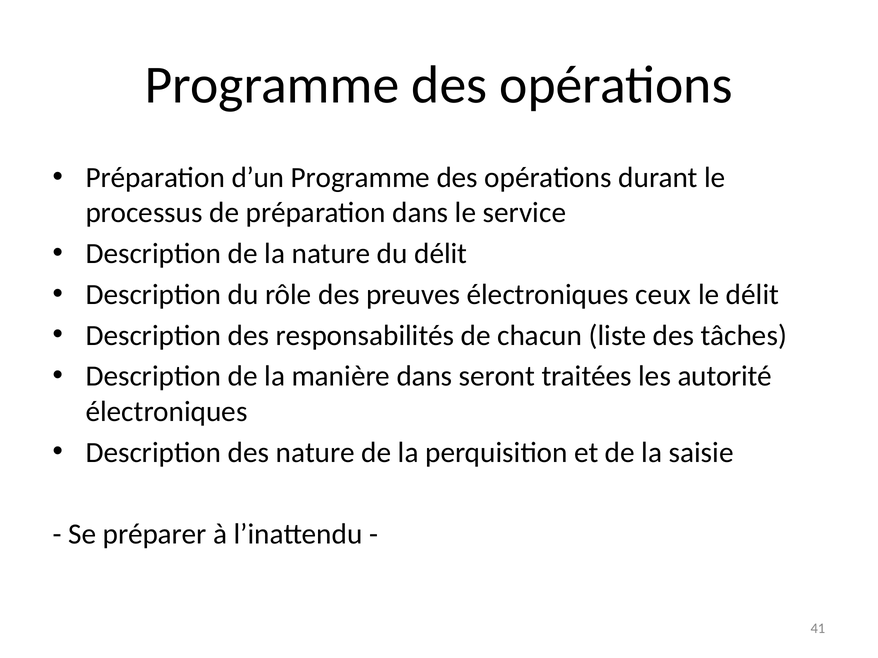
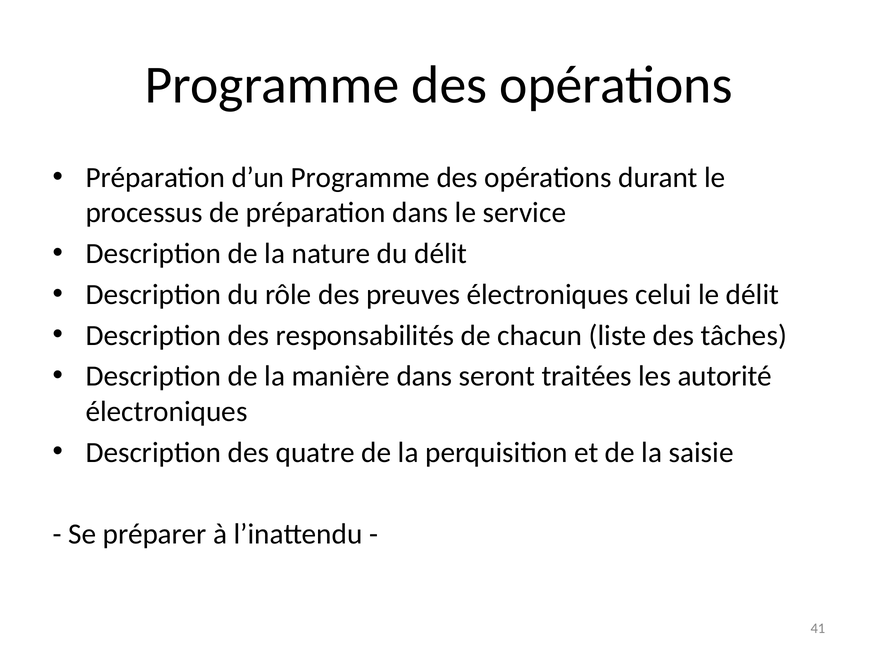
ceux: ceux -> celui (663, 295)
des nature: nature -> quatre (315, 453)
